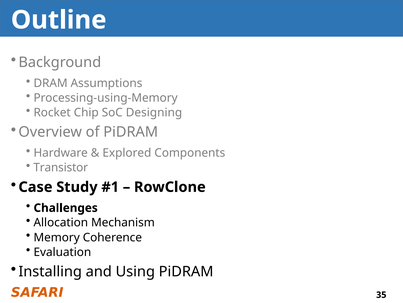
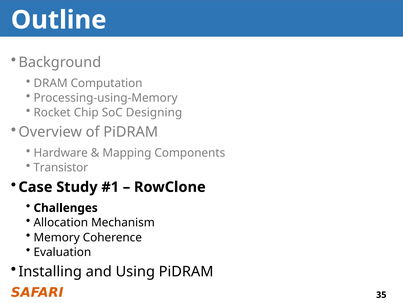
Assumptions: Assumptions -> Computation (107, 83)
Explored: Explored -> Mapping (127, 153)
